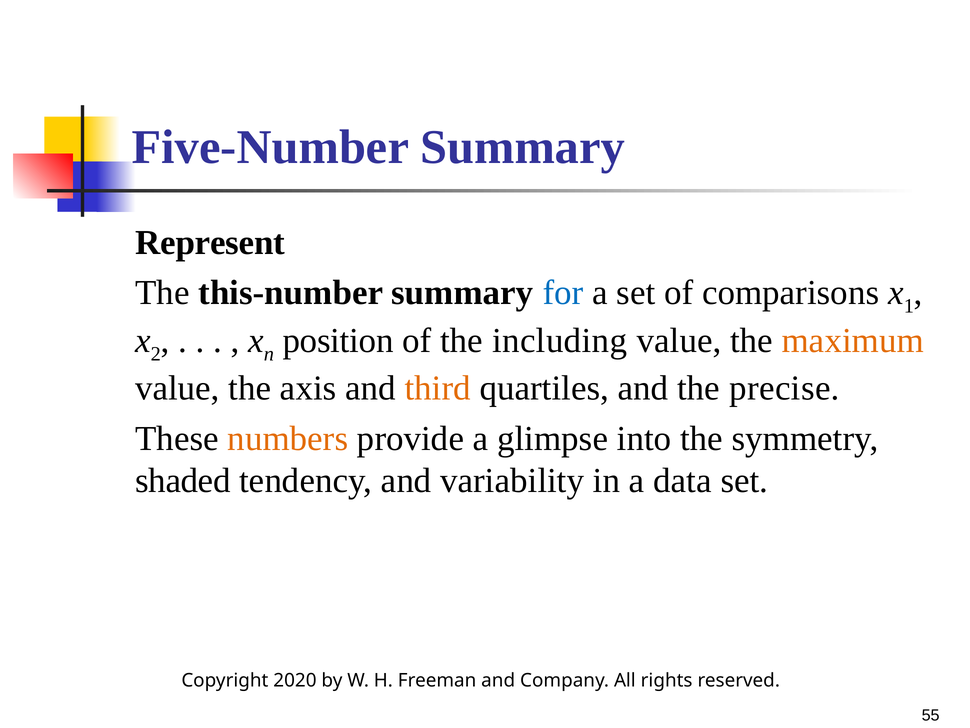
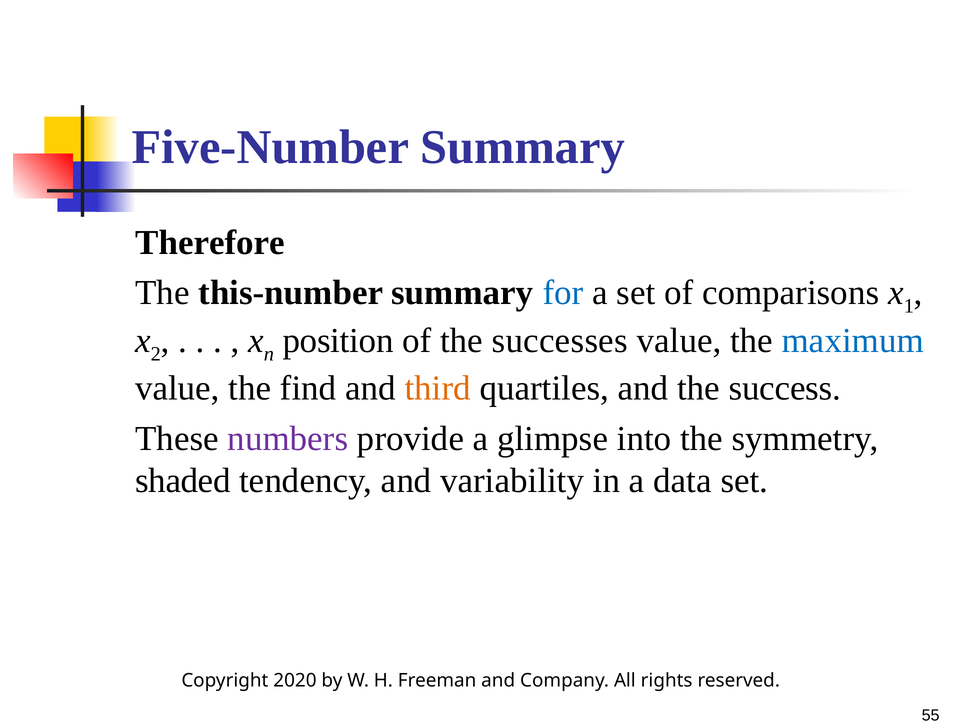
Represent: Represent -> Therefore (210, 242)
including: including -> successes (560, 340)
maximum colour: orange -> blue (853, 340)
axis: axis -> find (308, 388)
precise: precise -> success (785, 388)
numbers colour: orange -> purple (288, 438)
